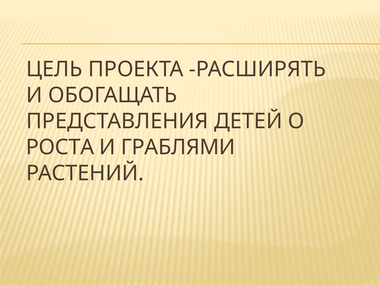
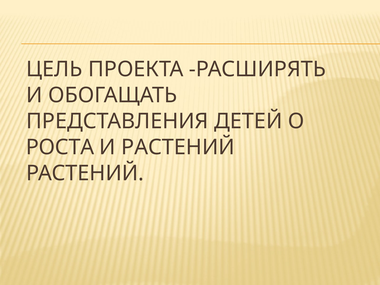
И ГРАБЛЯМИ: ГРАБЛЯМИ -> РАСТЕНИЙ (178, 147)
